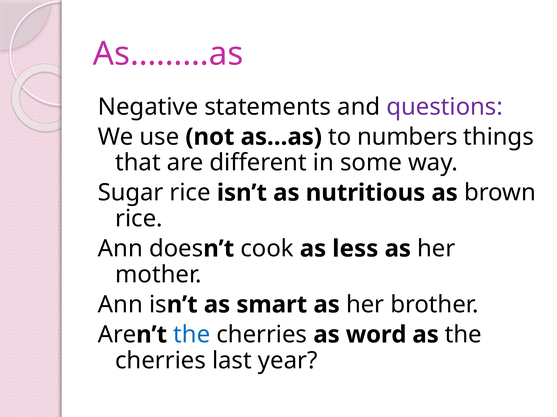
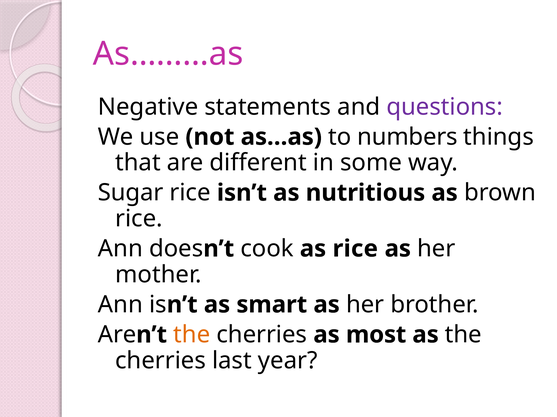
as less: less -> rice (355, 249)
the colour: blue -> orange (192, 335)
word: word -> most (376, 335)
